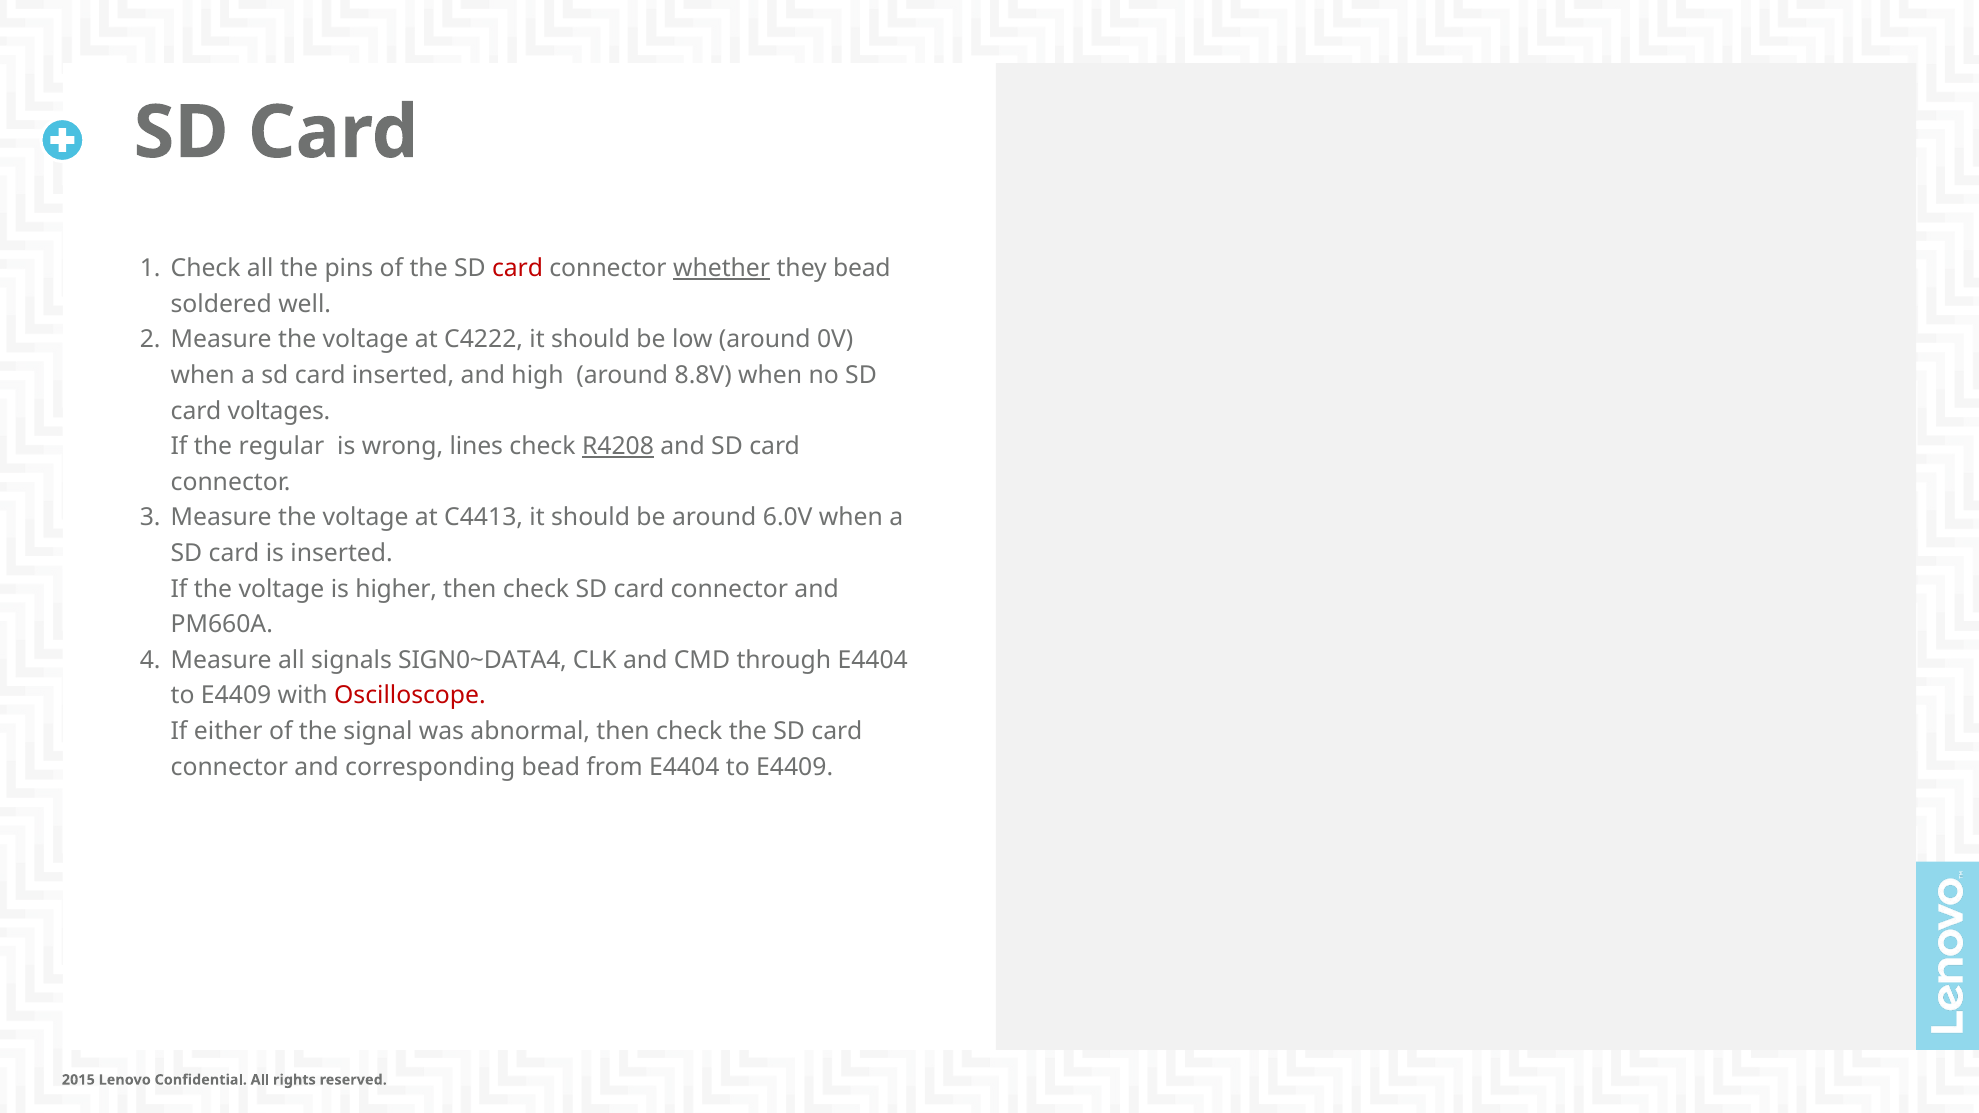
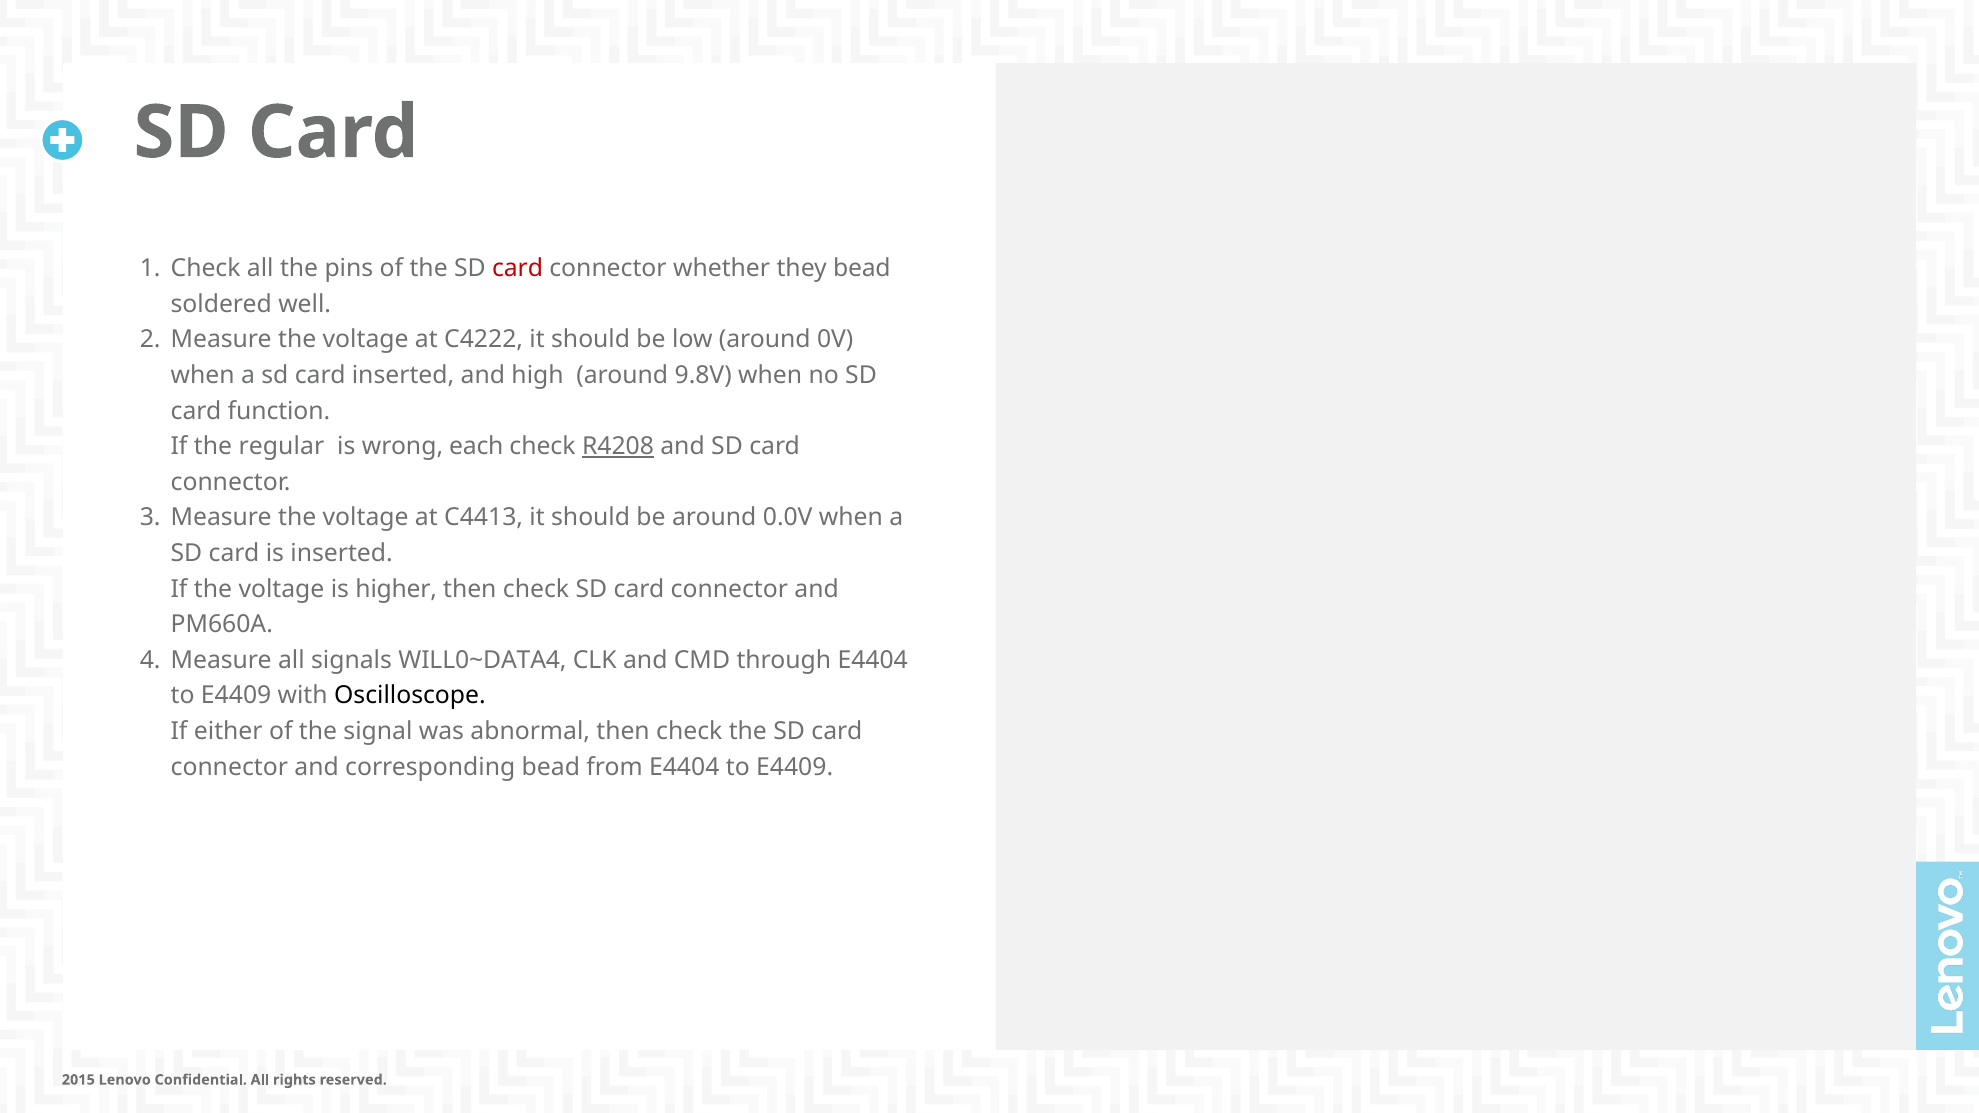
whether underline: present -> none (722, 269)
8.8V: 8.8V -> 9.8V (703, 375)
voltages: voltages -> function (279, 411)
lines: lines -> each (476, 447)
6.0V: 6.0V -> 0.0V (788, 518)
SIGN0~DATA4: SIGN0~DATA4 -> WILL0~DATA4 (482, 660)
Oscilloscope colour: red -> black (410, 696)
